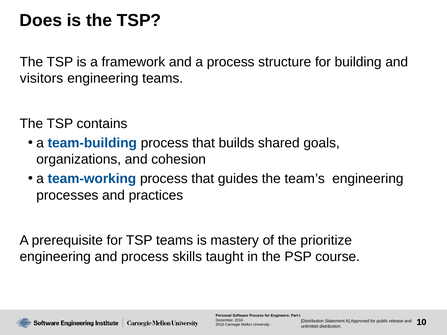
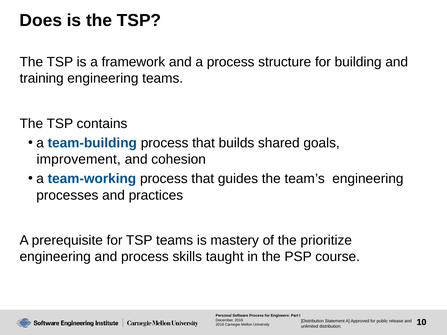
visitors: visitors -> training (42, 78)
organizations: organizations -> improvement (79, 159)
